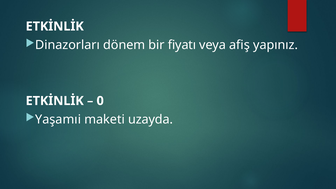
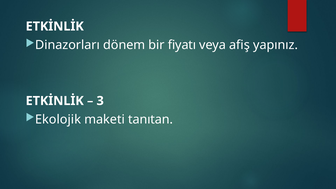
0: 0 -> 3 (100, 101)
Yaşamıi: Yaşamıi -> Ekolojik (58, 119)
uzayda: uzayda -> tanıtan (151, 119)
